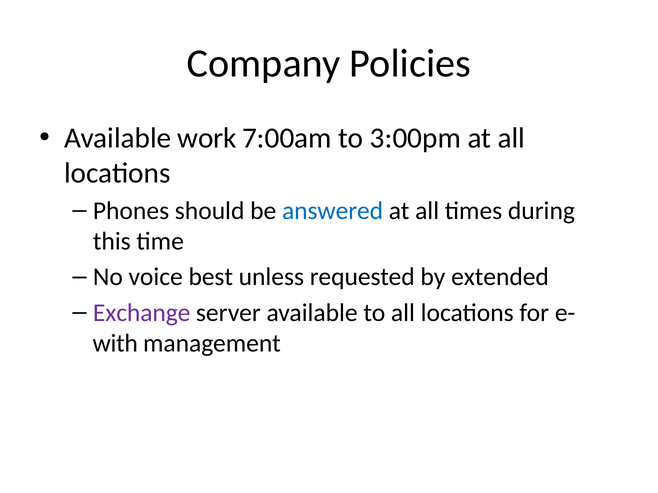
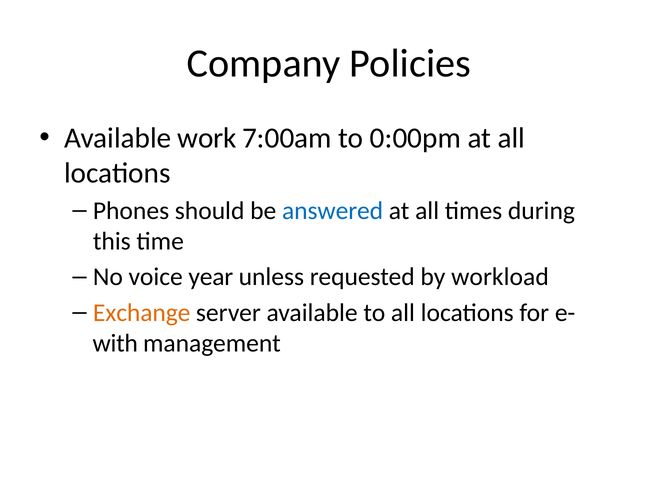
3:00pm: 3:00pm -> 0:00pm (415, 138)
best: best -> year (211, 277)
extended: extended -> workload (500, 277)
Exchange colour: purple -> orange (142, 313)
